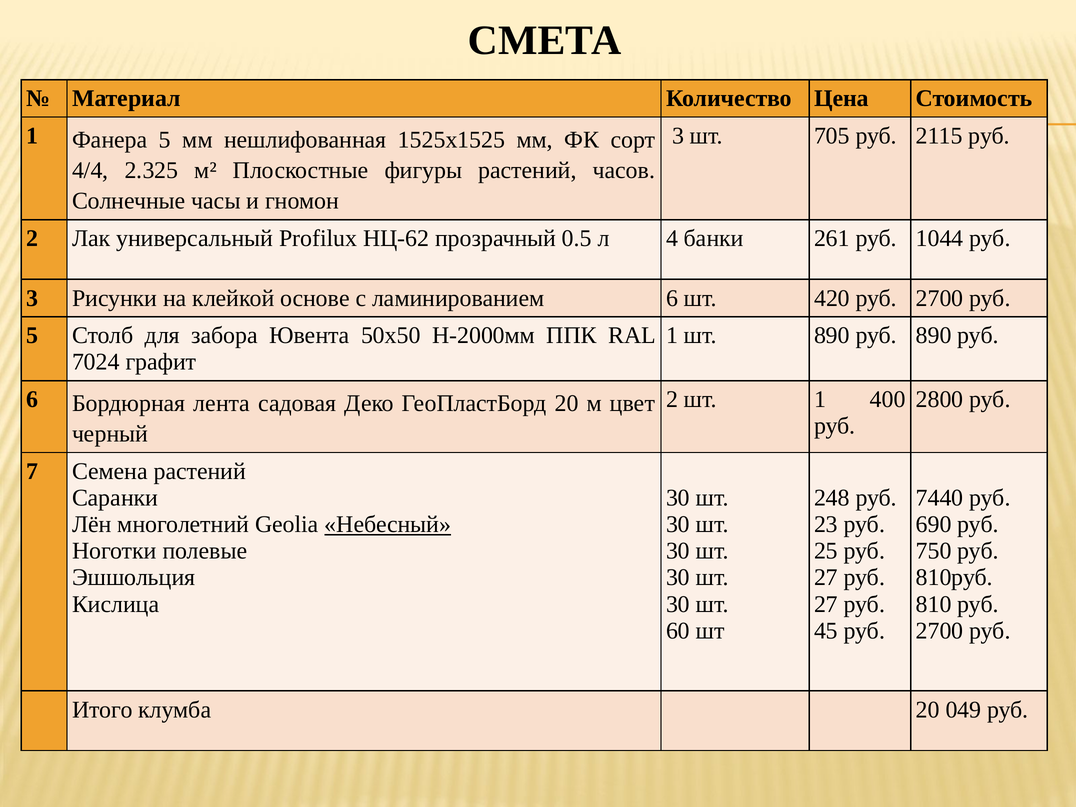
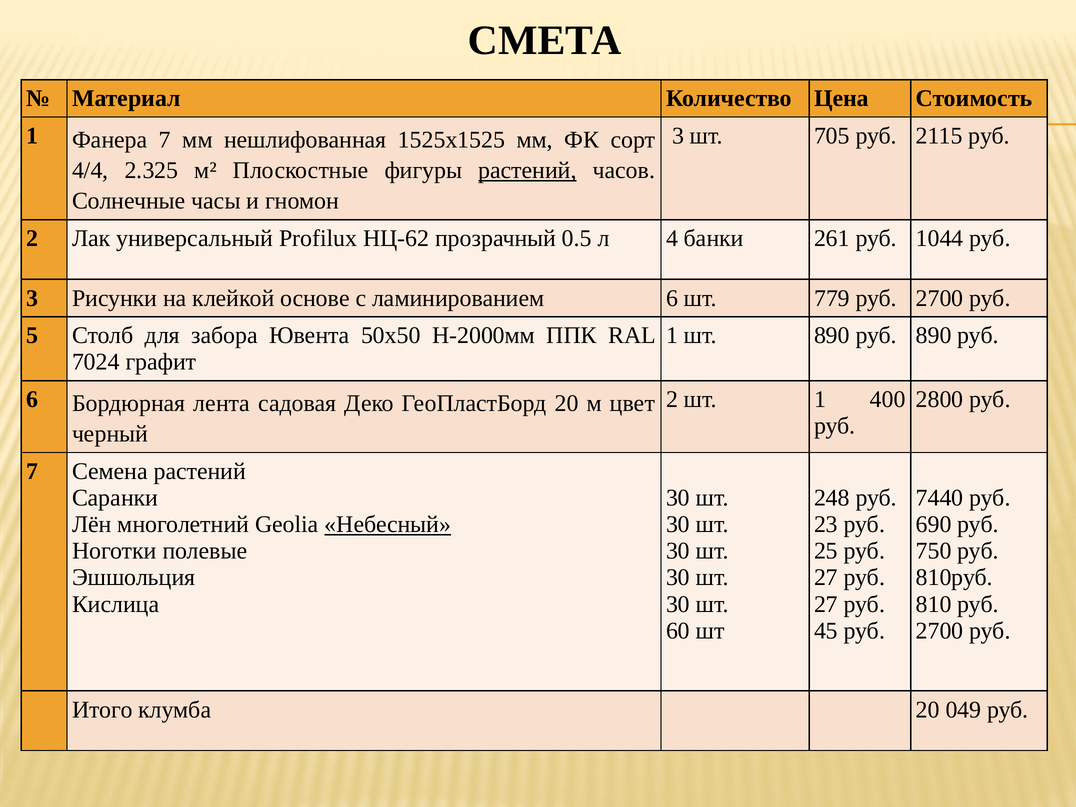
Фанера 5: 5 -> 7 (165, 140)
растений underline: none -> present (528, 170)
420: 420 -> 779 (832, 298)
